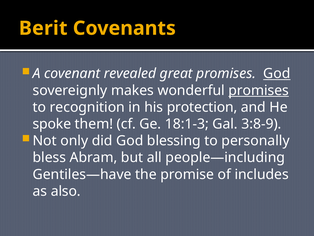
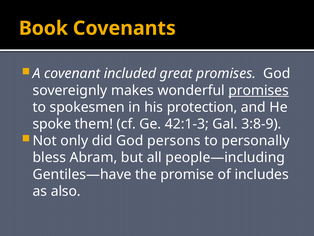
Berit: Berit -> Book (43, 28)
revealed: revealed -> included (130, 73)
God underline: present -> none (277, 73)
recognition: recognition -> spokesmen (87, 107)
18:1-3: 18:1-3 -> 42:1-3 (187, 124)
blessing: blessing -> persons (174, 141)
